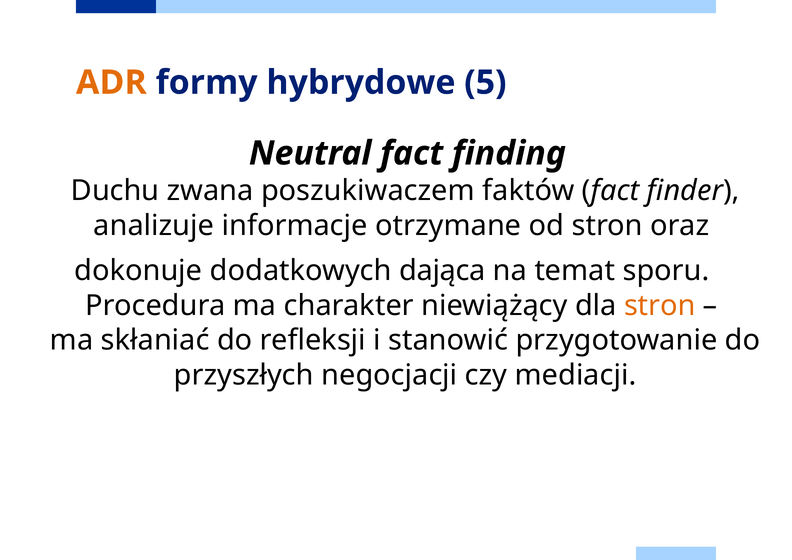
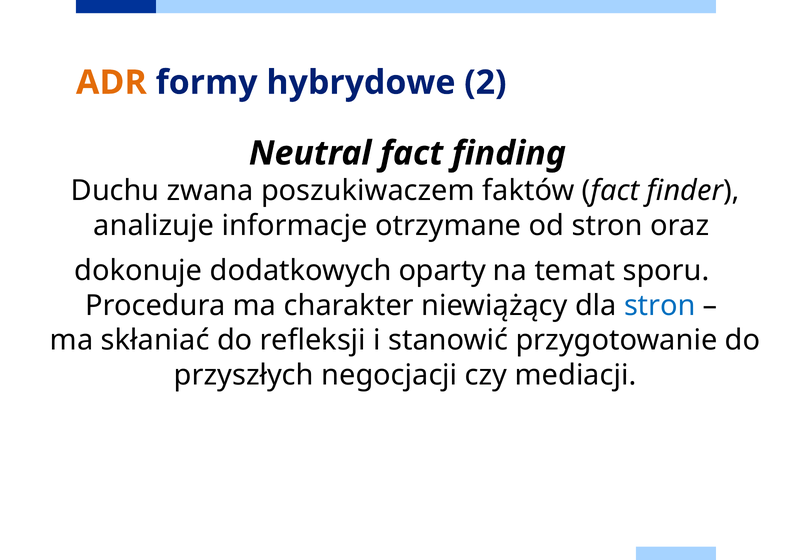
5: 5 -> 2 (485, 83)
dająca: dająca -> oparty (442, 271)
stron colour: orange -> blue (660, 306)
